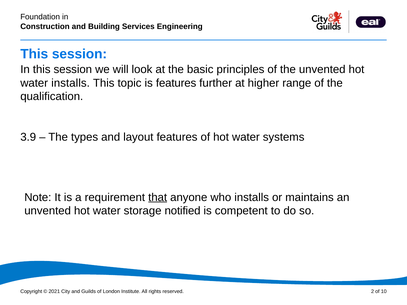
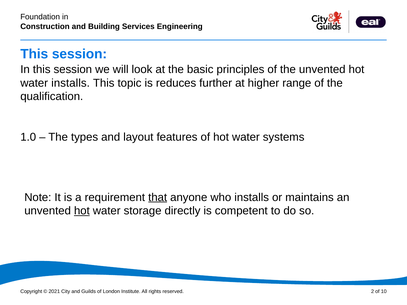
is features: features -> reduces (176, 83)
3.9: 3.9 -> 1.0 (28, 137)
hot underline: none -> present (82, 211)
notified: notified -> directly (183, 211)
